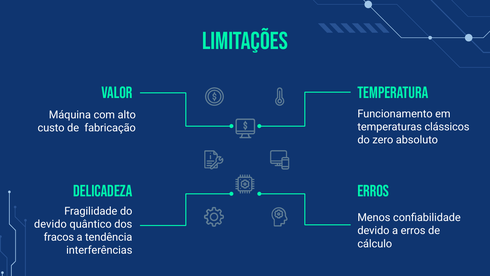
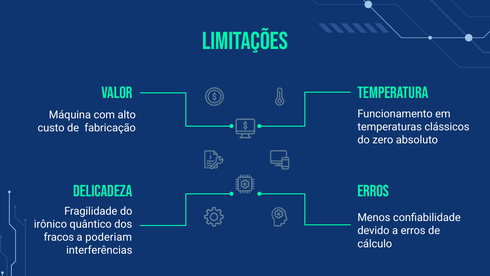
devido: devido -> irônico (50, 224)
tendência: tendência -> poderiam (109, 237)
